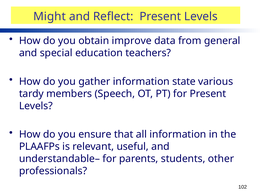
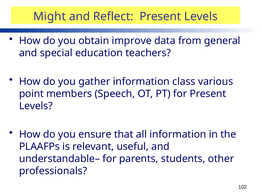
state: state -> class (184, 82)
tardy: tardy -> point (31, 94)
